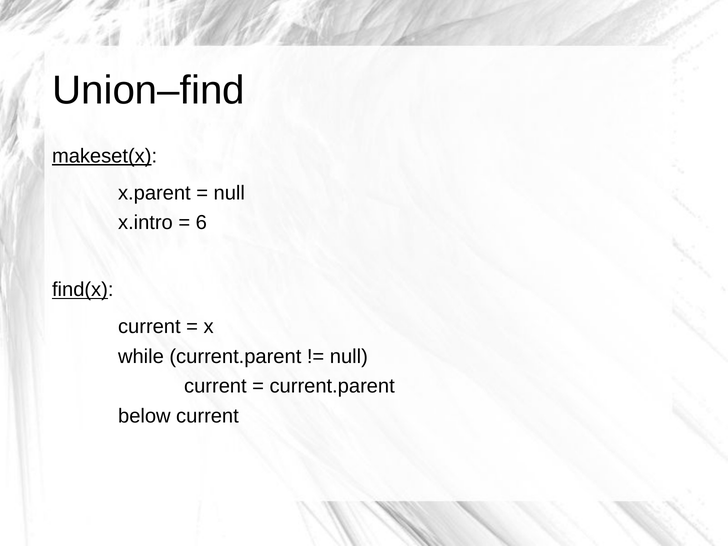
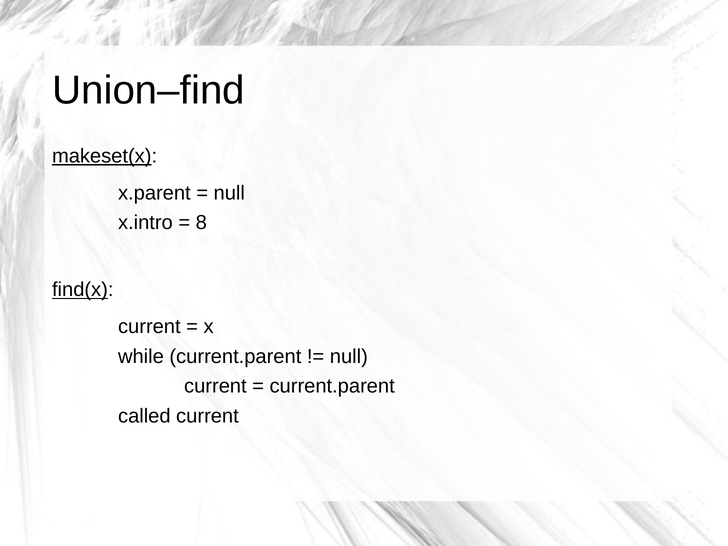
6: 6 -> 8 (201, 223)
below: below -> called (144, 416)
